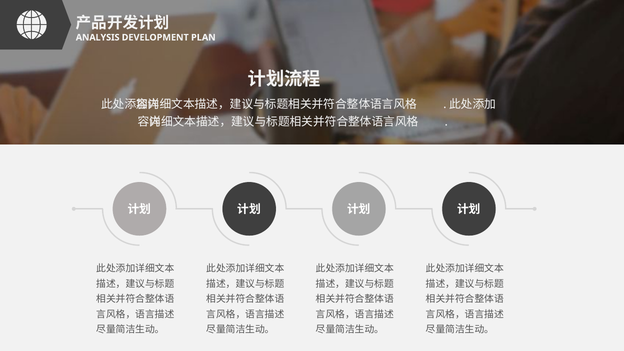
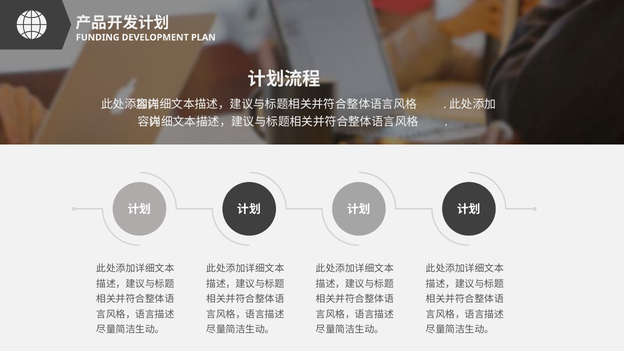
ANALYSIS: ANALYSIS -> FUNDING (98, 37)
